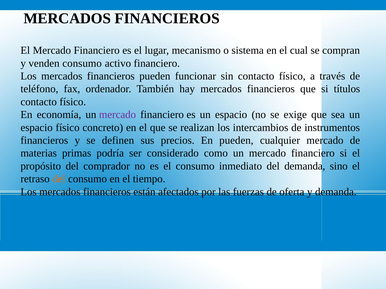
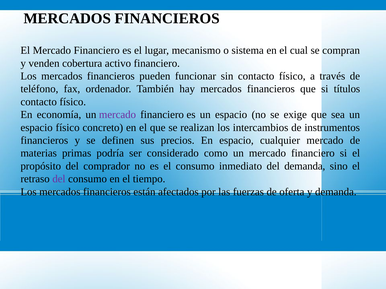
venden consumo: consumo -> cobertura (82, 63)
En pueden: pueden -> espacio (236, 141)
del colour: orange -> purple (59, 179)
